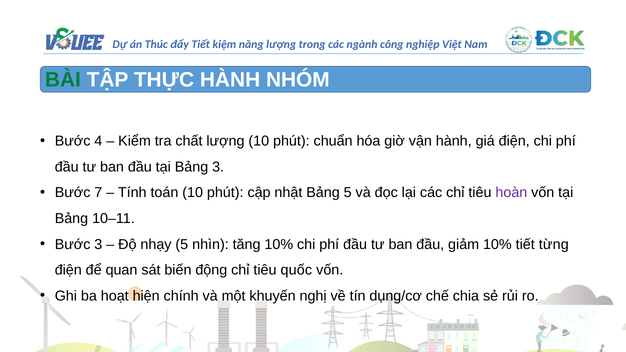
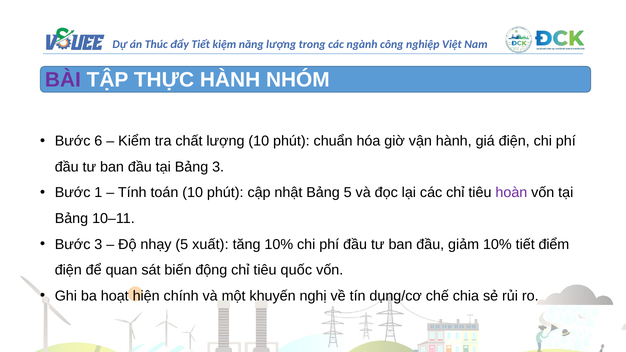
BÀI colour: green -> purple (63, 80)
4: 4 -> 6 (98, 141)
7: 7 -> 1 (98, 193)
nhìn: nhìn -> xuất (210, 244)
từng: từng -> điểm (554, 244)
